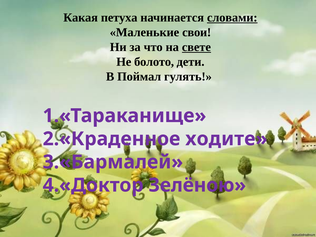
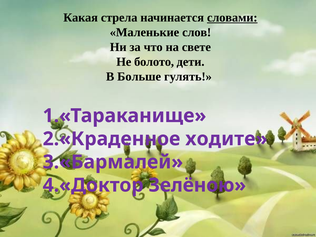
петуха: петуха -> стрела (119, 18)
свои: свои -> слов (197, 32)
свете underline: present -> none (196, 47)
Поймал: Поймал -> Больше (139, 77)
